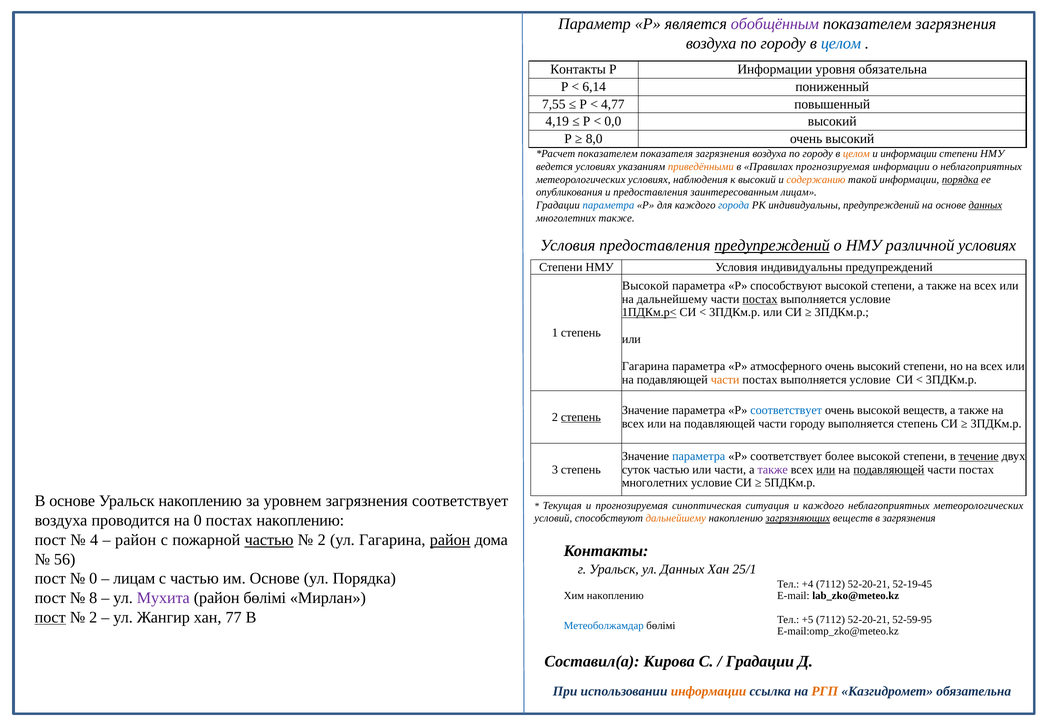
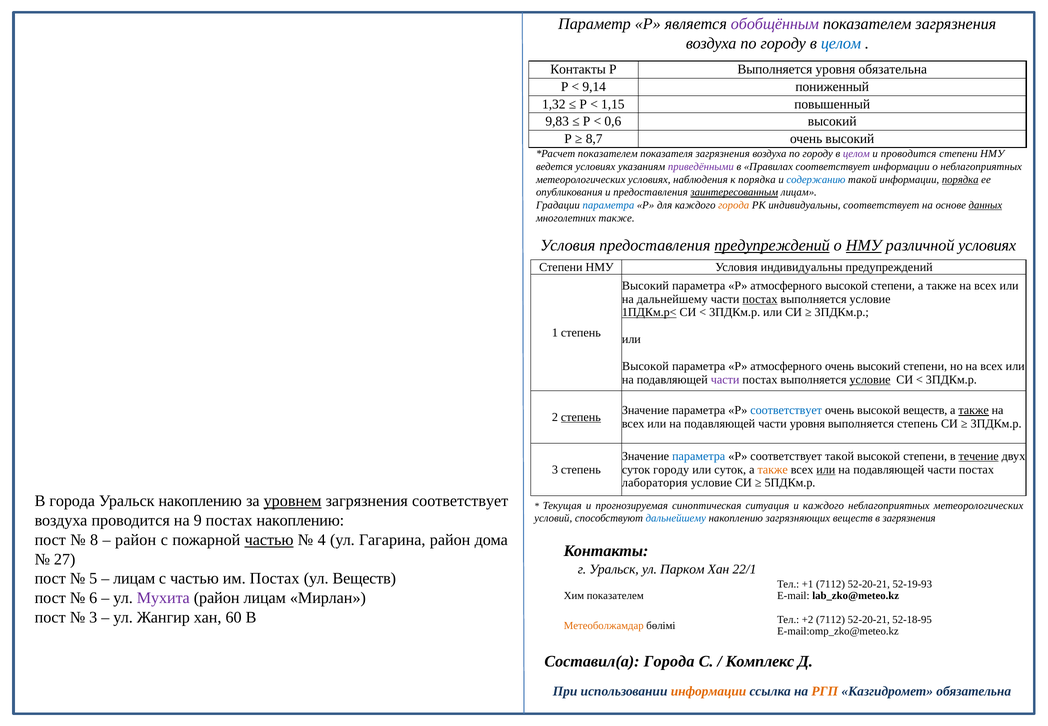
Р Информации: Информации -> Выполняется (775, 69)
6,14: 6,14 -> 9,14 (594, 87)
7,55: 7,55 -> 1,32 (554, 104)
4,77: 4,77 -> 1,15 (613, 104)
4,19: 4,19 -> 9,83 (557, 121)
0,0: 0,0 -> 0,6 (613, 121)
8,0: 8,0 -> 8,7 (594, 139)
целом colour: orange -> purple (856, 154)
и информации: информации -> проводится (909, 154)
приведёнными colour: orange -> purple (701, 166)
Правилах прогнозируемая: прогнозируемая -> соответствует (833, 166)
к высокий: высокий -> порядка (757, 179)
содержанию colour: orange -> blue (816, 179)
заинтересованным underline: none -> present (734, 192)
города colour: blue -> orange (734, 205)
РК индивидуальны предупреждений: предупреждений -> соответствует (881, 205)
НМУ underline: none -> present (864, 245)
Высокой: Высокой -> Высокий (645, 285)
способствуют: способствуют -> атмосферного (786, 285)
Гагарина: Гагарина -> Высокой (645, 366)
части colour: orange -> purple (725, 379)
условие underline: none -> present (870, 379)
также underline: none -> present (974, 410)
части городу: городу -> уровня (807, 424)
соответствует более: более -> такой (840, 456)
суток частью: частью -> городу (671, 469)
или части: части -> суток (730, 469)
также colour: purple -> orange (773, 469)
подавляющей underline: present -> none (889, 469)
многолетних: многолетних -> лаборатория (655, 483)
В основе: основе -> города (72, 501)
уровнем underline: none -> present (293, 501)
на 0: 0 -> 9 (198, 520)
дальнейшему colour: orange -> blue (676, 518)
загрязняющих underline: present -> none (798, 518)
4: 4 -> 8 (94, 540)
2: 2 -> 4 (322, 540)
район underline: present -> none (450, 540)
56: 56 -> 27 (65, 559)
ул Данных: Данных -> Парком (682, 569)
25/1: 25/1 -> 22/1 (744, 569)
0: 0 -> 5 (93, 578)
им Основе: Основе -> Постах (275, 578)
ул Порядка: Порядка -> Веществ (364, 578)
+4: +4 -> +1 (808, 584)
52-19-45: 52-19-45 -> 52-19-93 (912, 584)
8: 8 -> 6 (93, 598)
район бөлімі: бөлімі -> лицам (265, 598)
Хим накоплению: накоплению -> показателем (615, 596)
пост underline: present -> none (50, 617)
2: 2 -> 3 (93, 617)
77: 77 -> 60 (234, 617)
+5: +5 -> +2 (808, 619)
52-59-95: 52-59-95 -> 52-18-95 (912, 619)
Метеоболжамдар colour: blue -> orange (604, 625)
Составил(а Кирова: Кирова -> Города (669, 661)
Градации: Градации -> Комплекс (760, 661)
